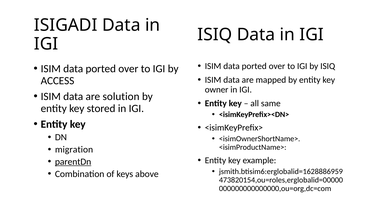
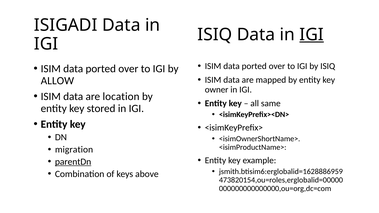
IGI underline: none -> present (312, 35)
ACCESS: ACCESS -> ALLOW (57, 81)
solution: solution -> location (121, 97)
